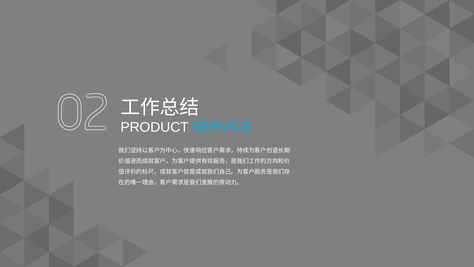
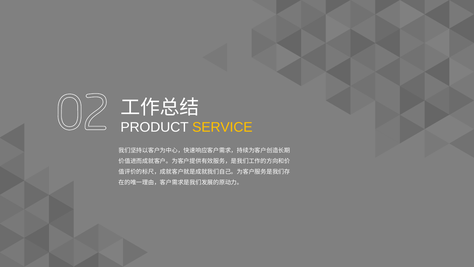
SERVICE colour: light blue -> yellow (222, 127)
